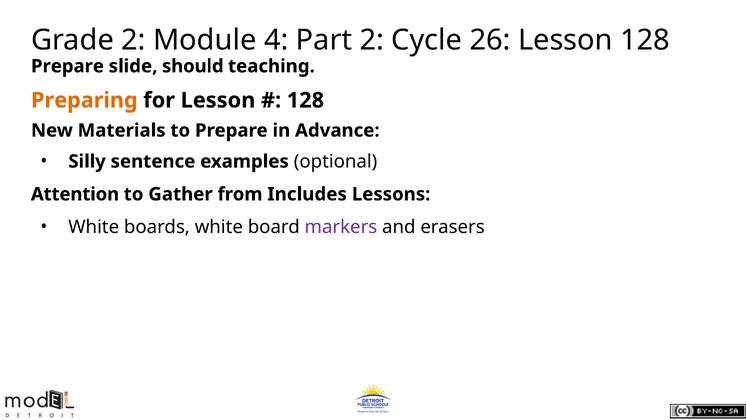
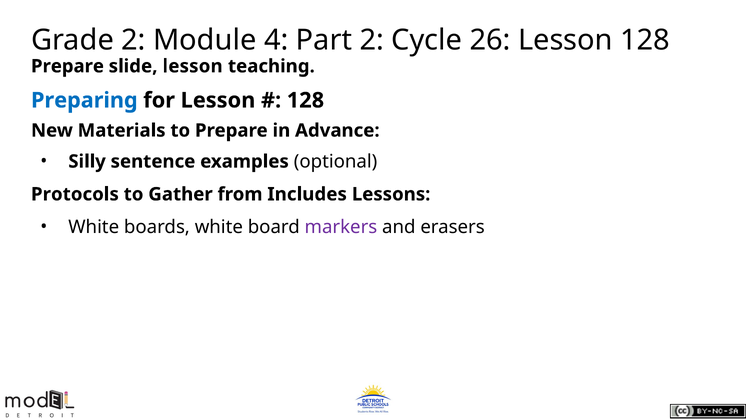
slide should: should -> lesson (193, 66)
Preparing colour: orange -> blue (84, 100)
Attention: Attention -> Protocols (75, 194)
